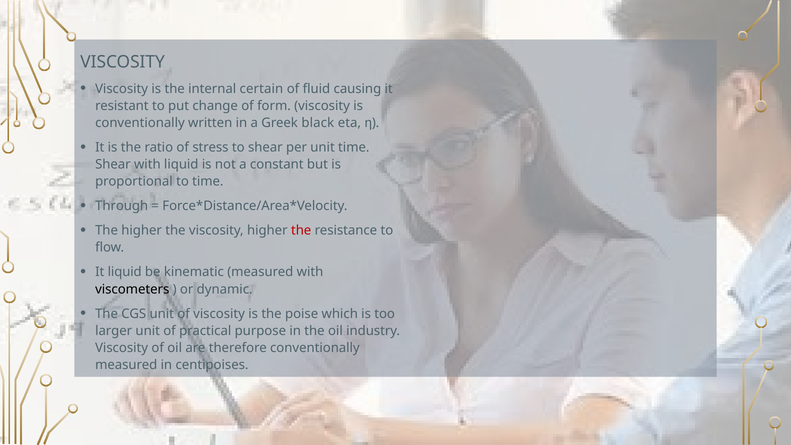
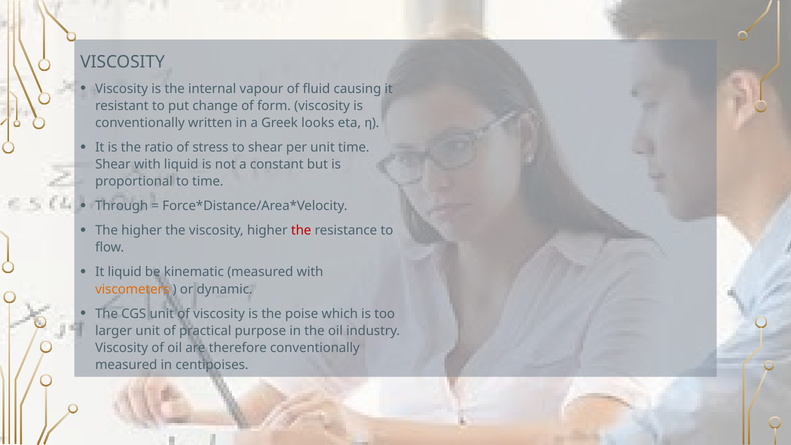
certain: certain -> vapour (261, 89)
black: black -> looks (318, 123)
viscometers colour: black -> orange (132, 289)
